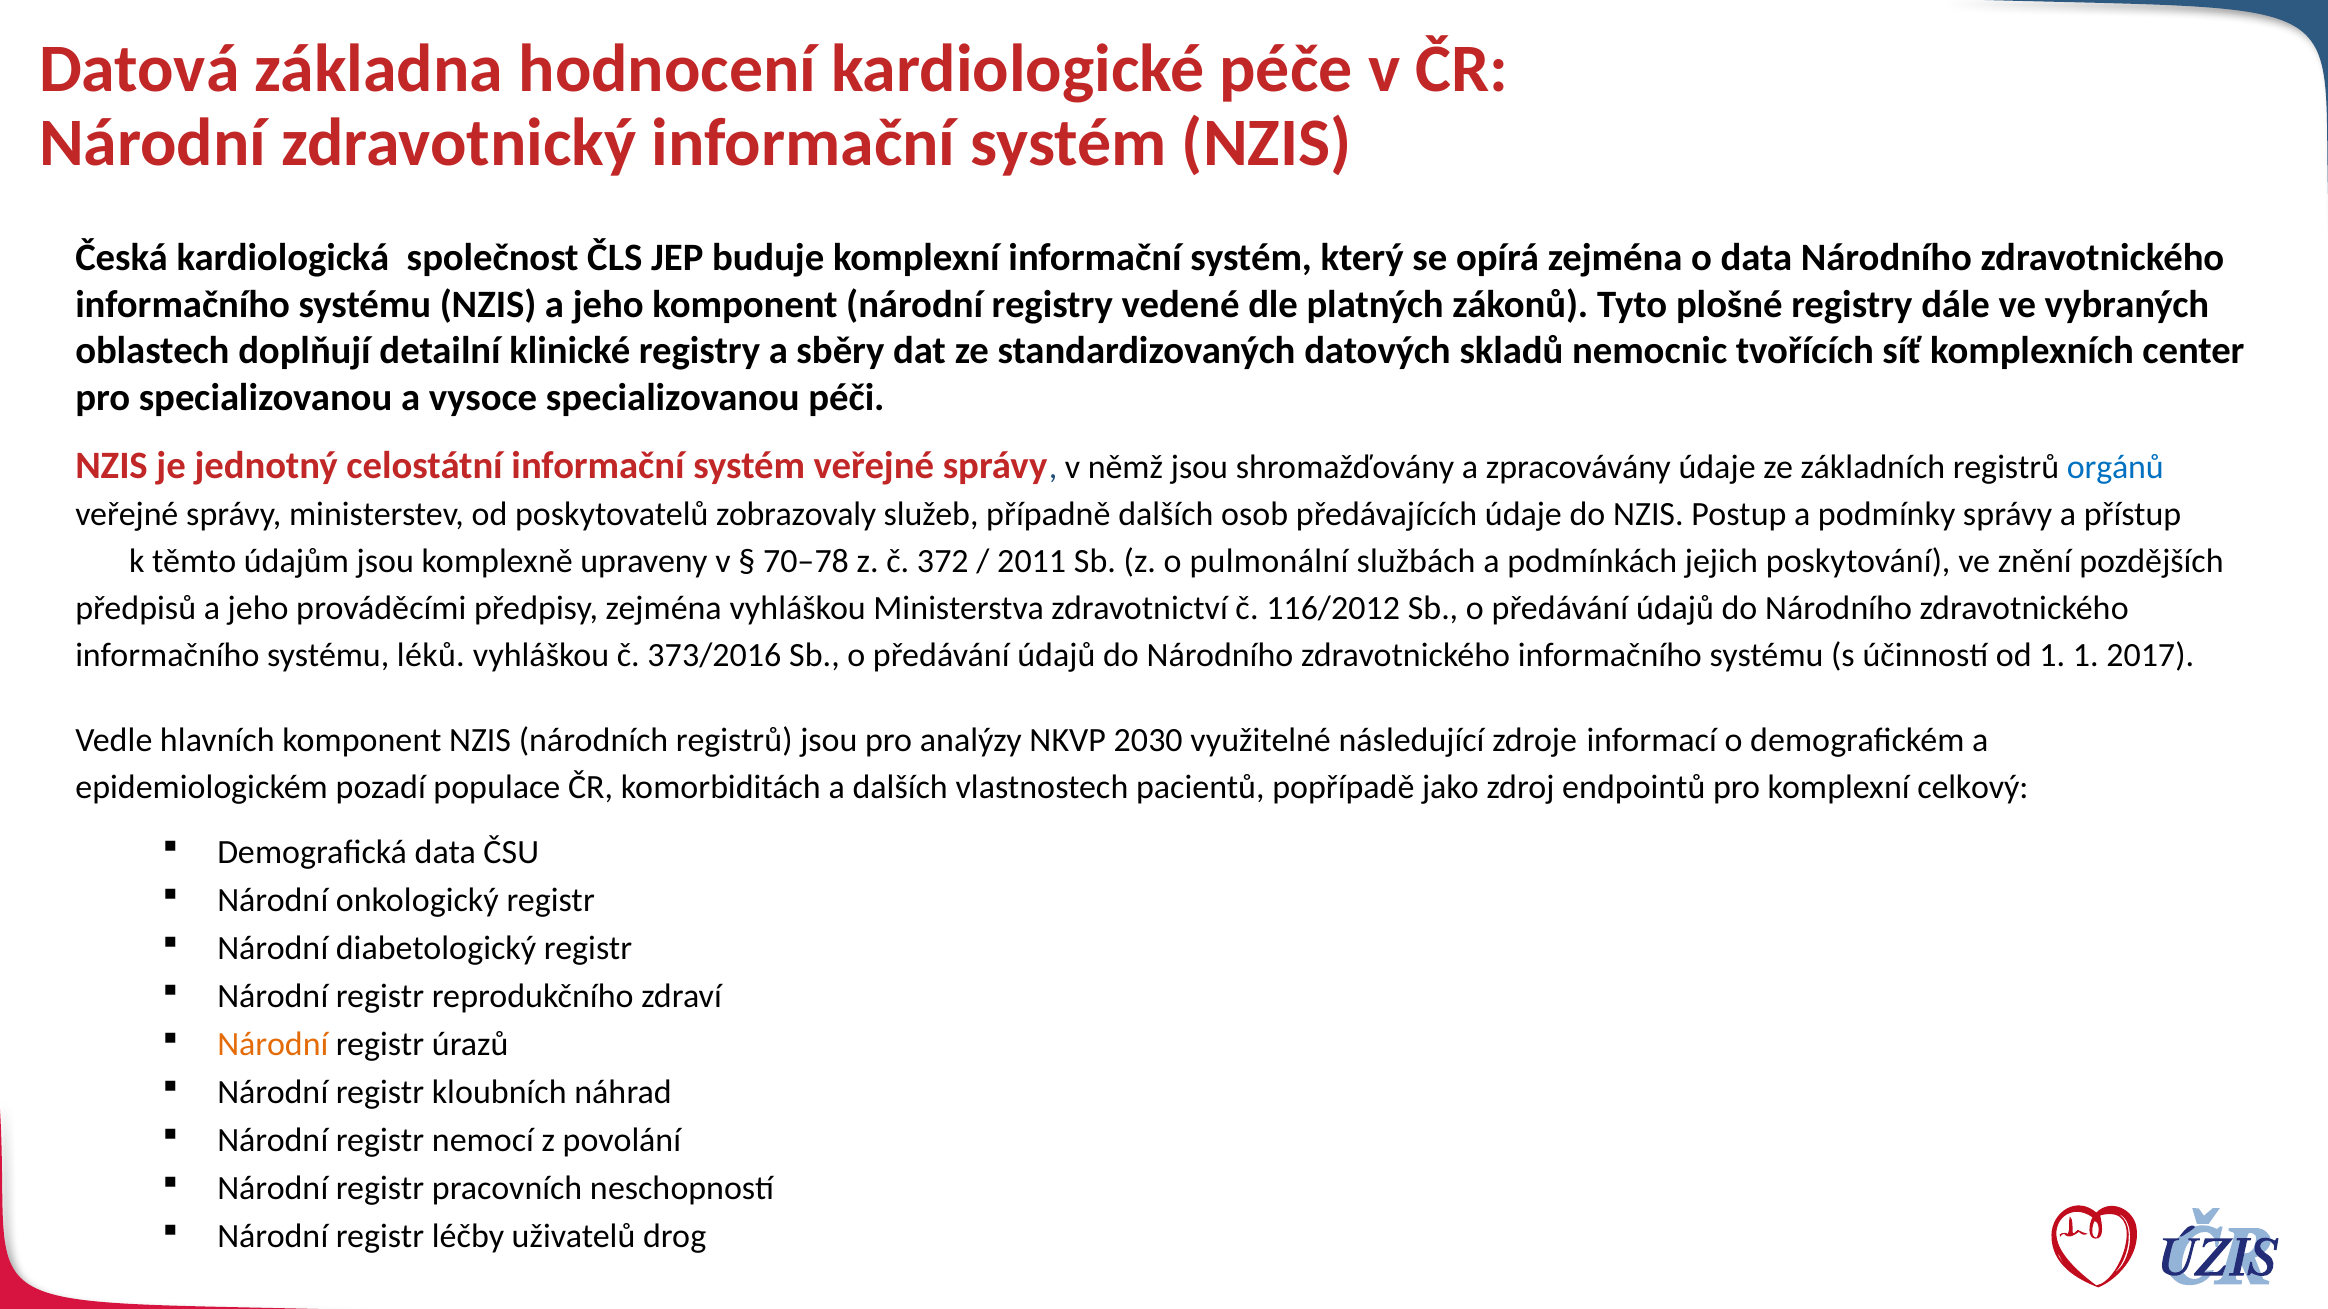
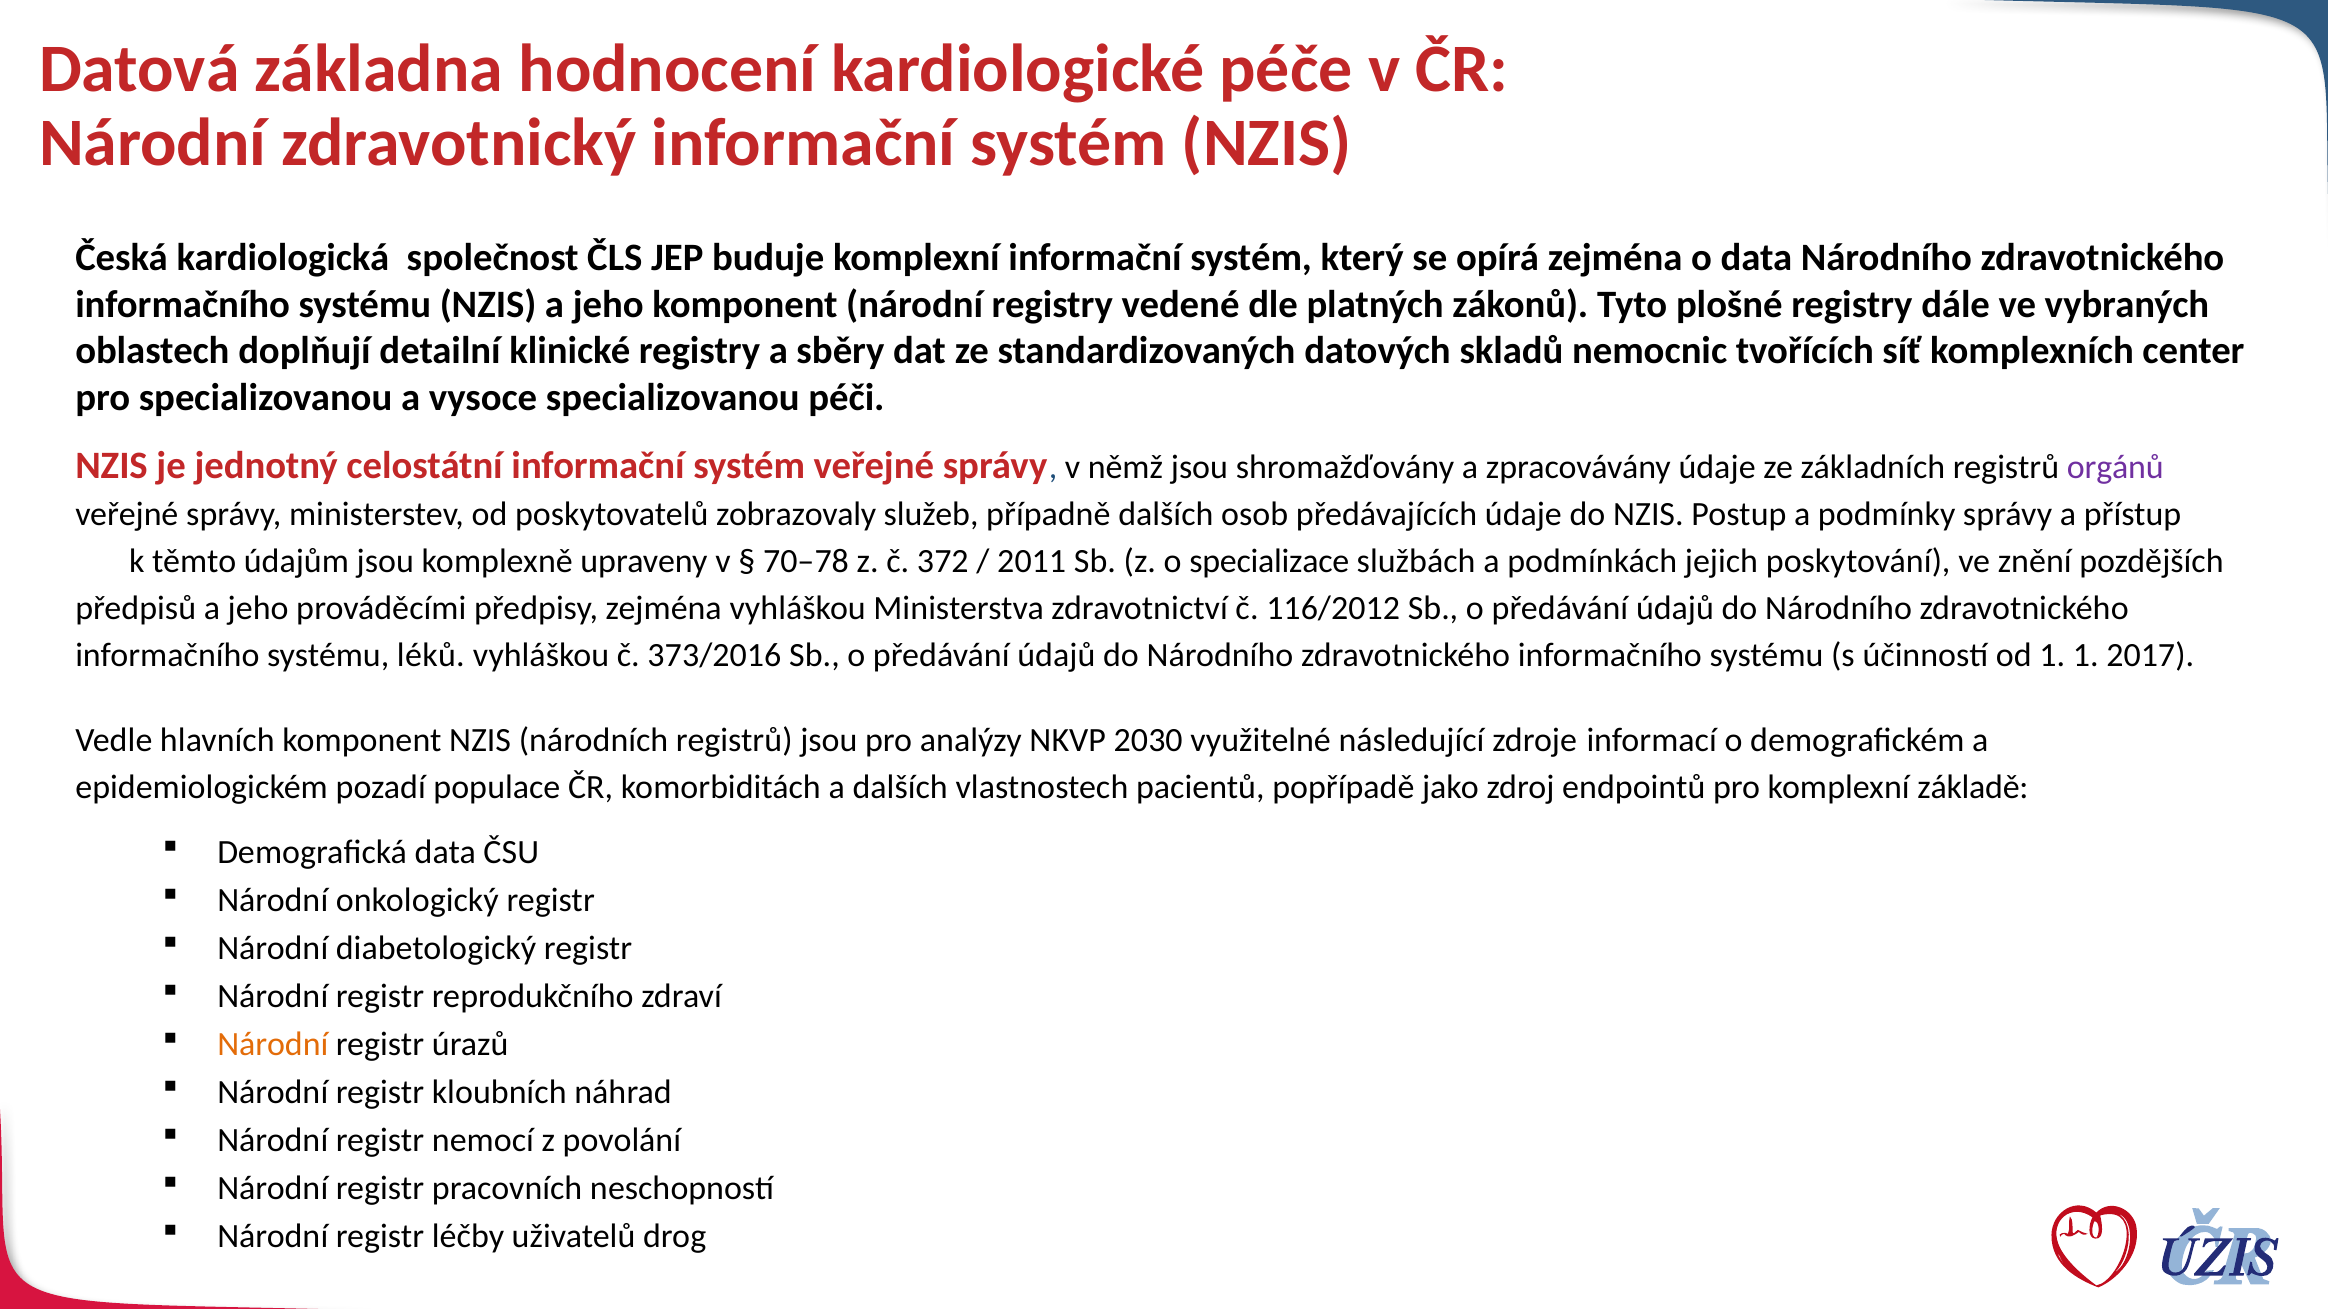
orgánů colour: blue -> purple (2115, 467)
pulmonální: pulmonální -> specializace (1269, 562)
celkový: celkový -> základě (1973, 788)
